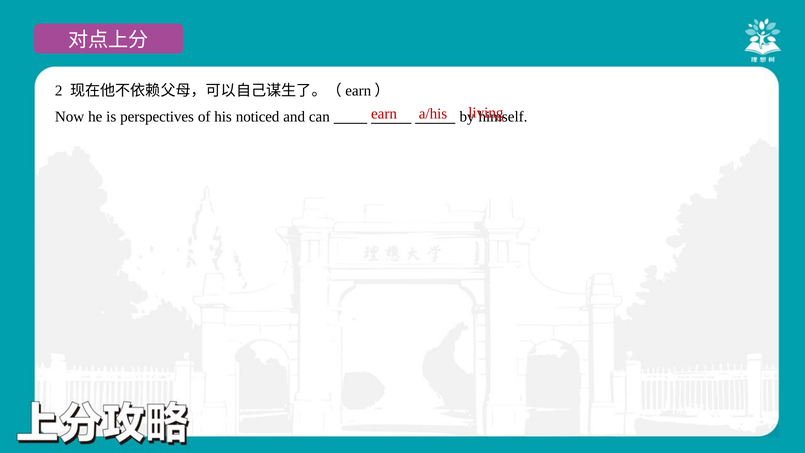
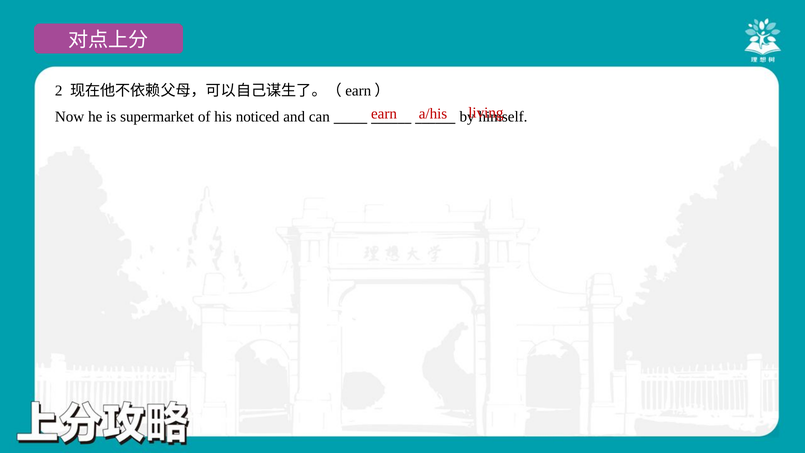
perspectives: perspectives -> supermarket (157, 117)
